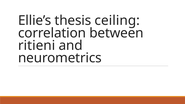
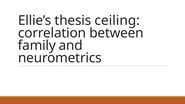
ritieni: ritieni -> family (37, 45)
